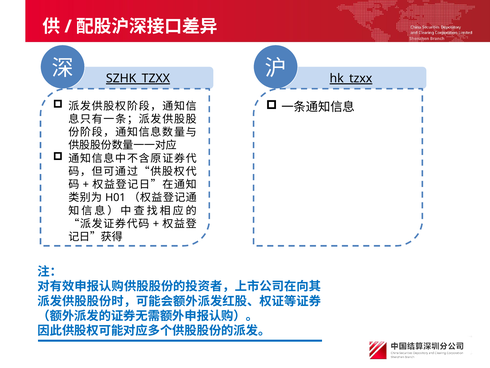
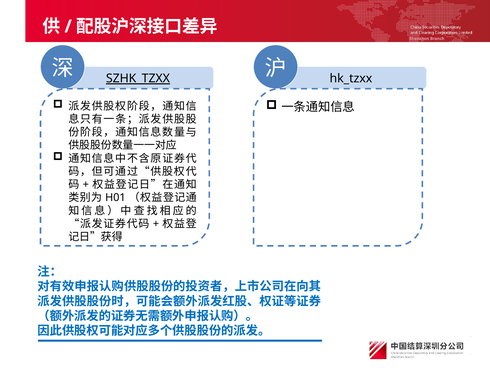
hk_tzxx underline: present -> none (351, 78)
